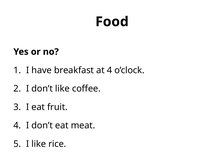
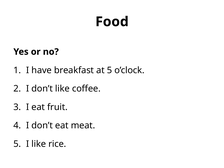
at 4: 4 -> 5 (110, 70)
